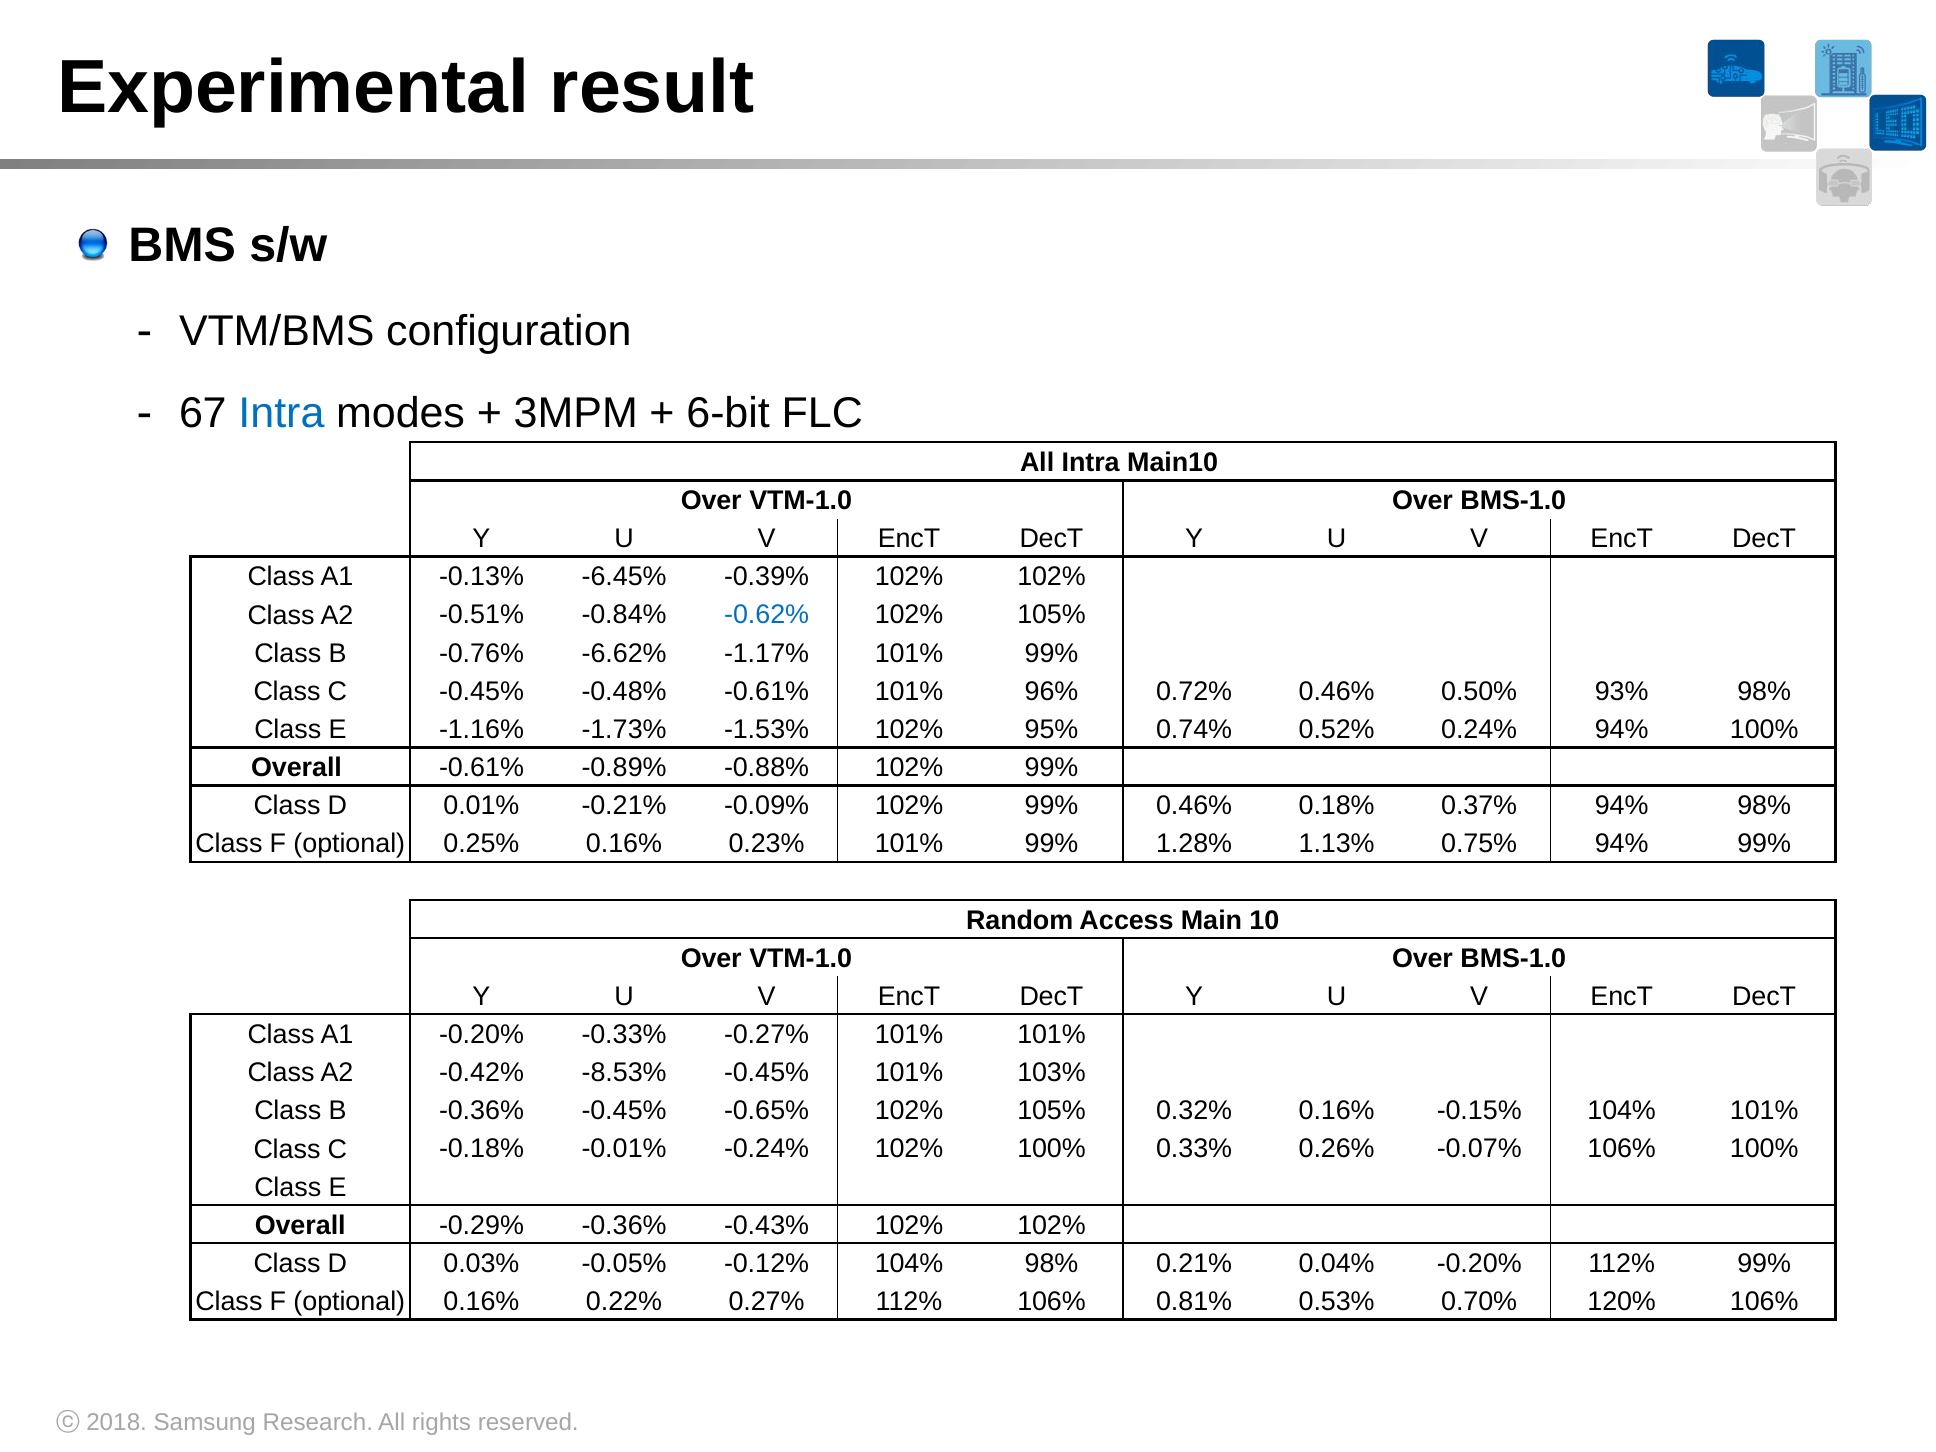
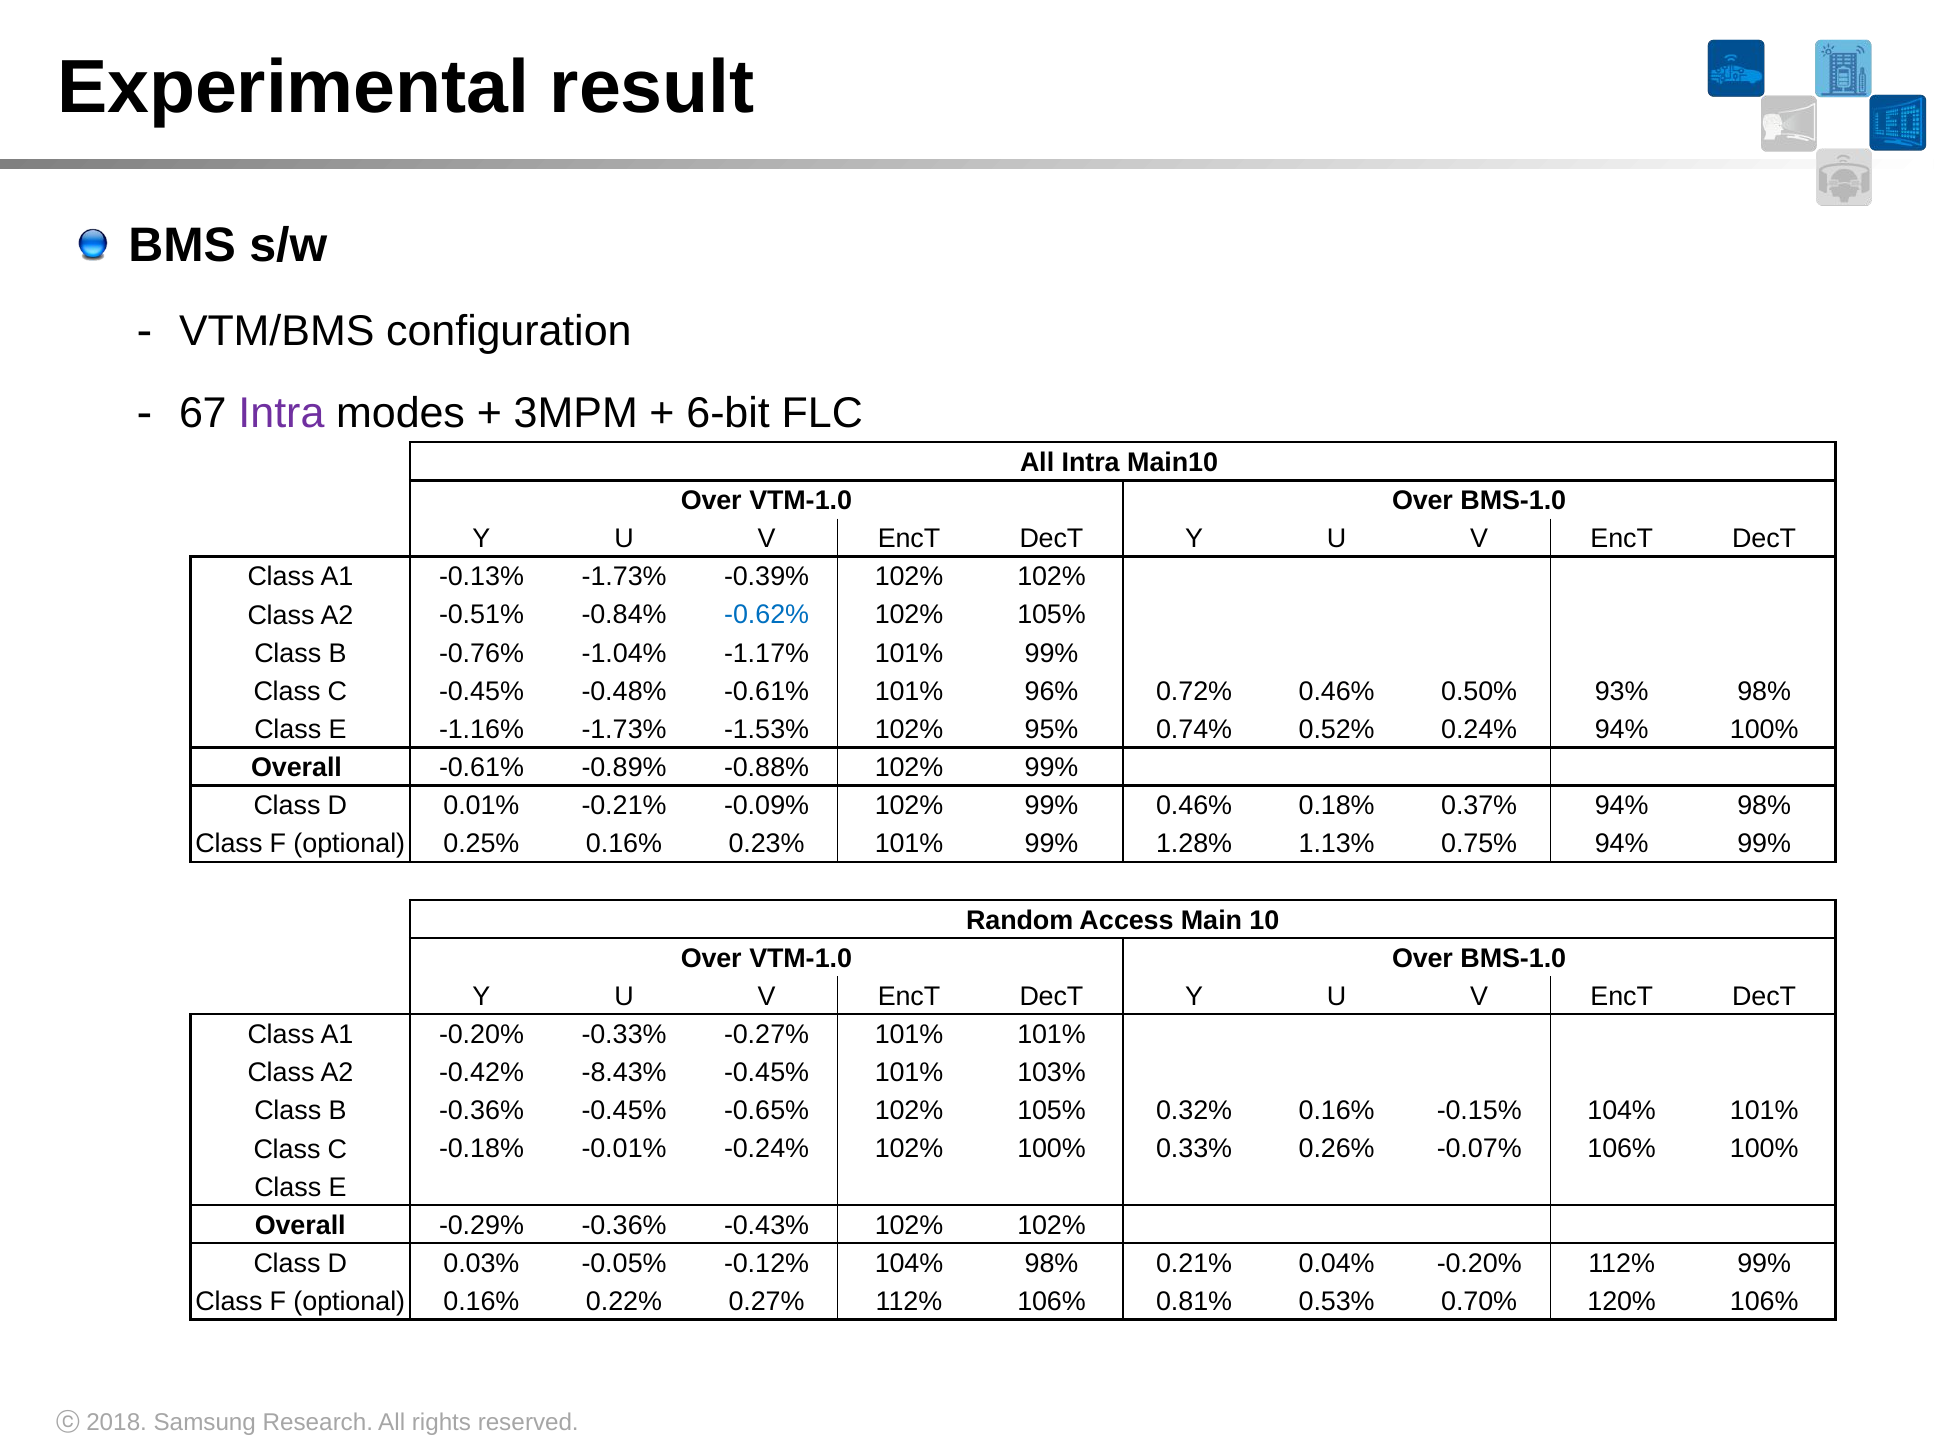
Intra colour: blue -> purple (281, 414)
-0.13% -6.45%: -6.45% -> -1.73% (624, 577)
-6.62%: -6.62% -> -1.04% (624, 653)
-8.53%: -8.53% -> -8.43% (624, 1073)
